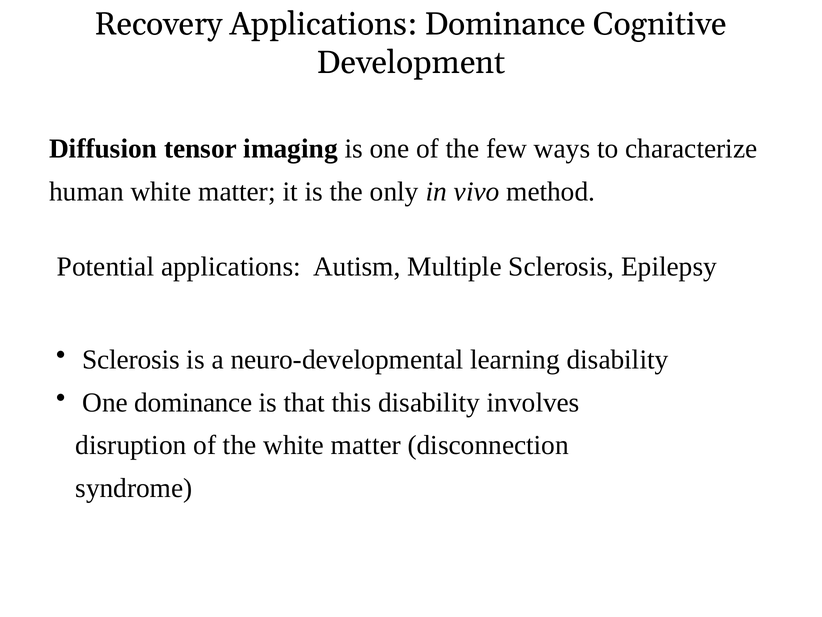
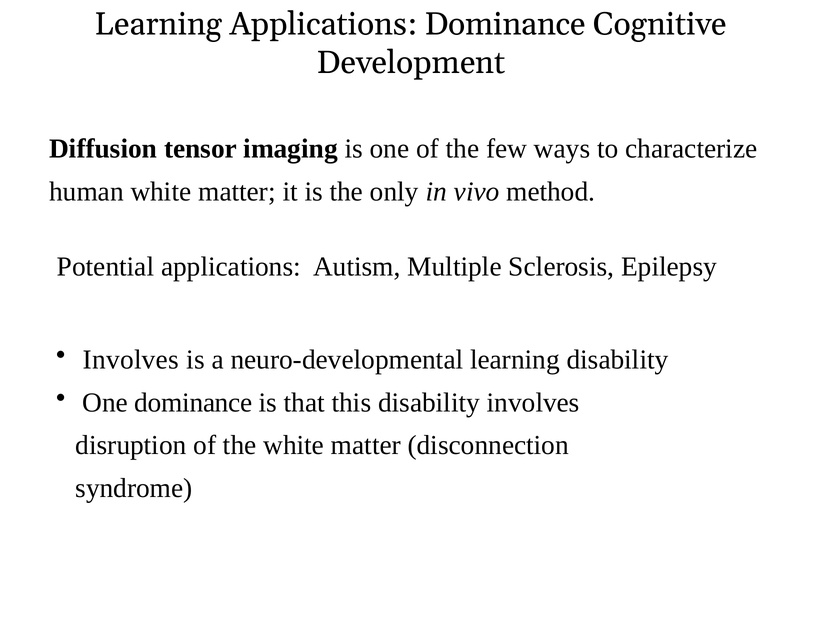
Recovery: Recovery -> Learning (159, 24)
Sclerosis: Sclerosis -> Involves (131, 359)
